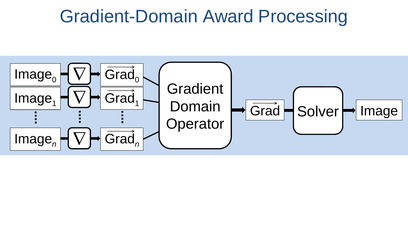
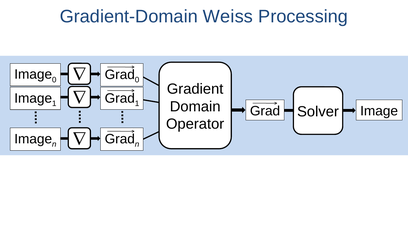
Award: Award -> Weiss (228, 16)
